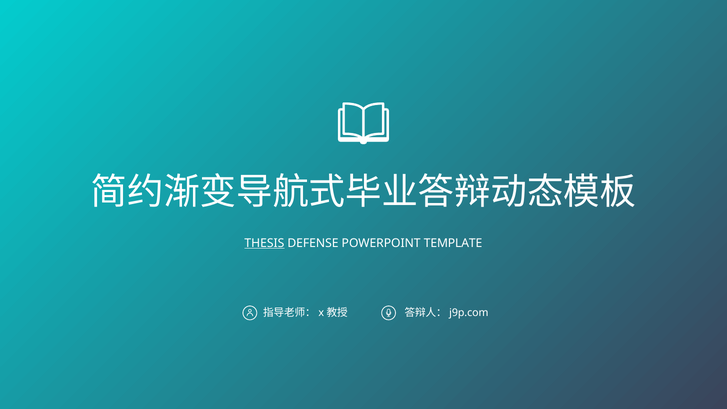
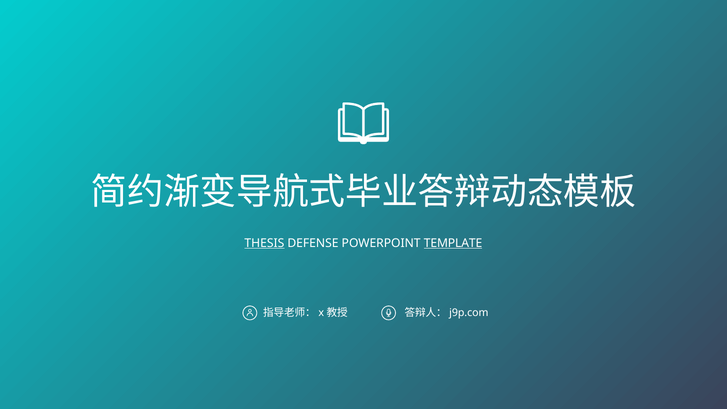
TEMPLATE underline: none -> present (453, 243)
